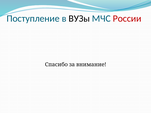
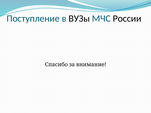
России colour: red -> black (127, 19)
